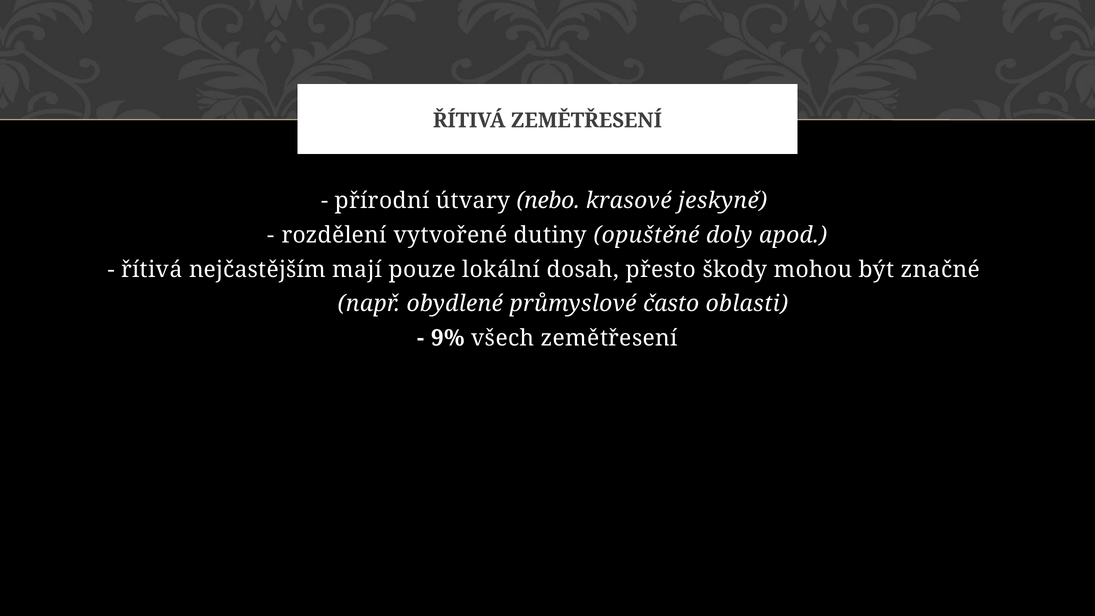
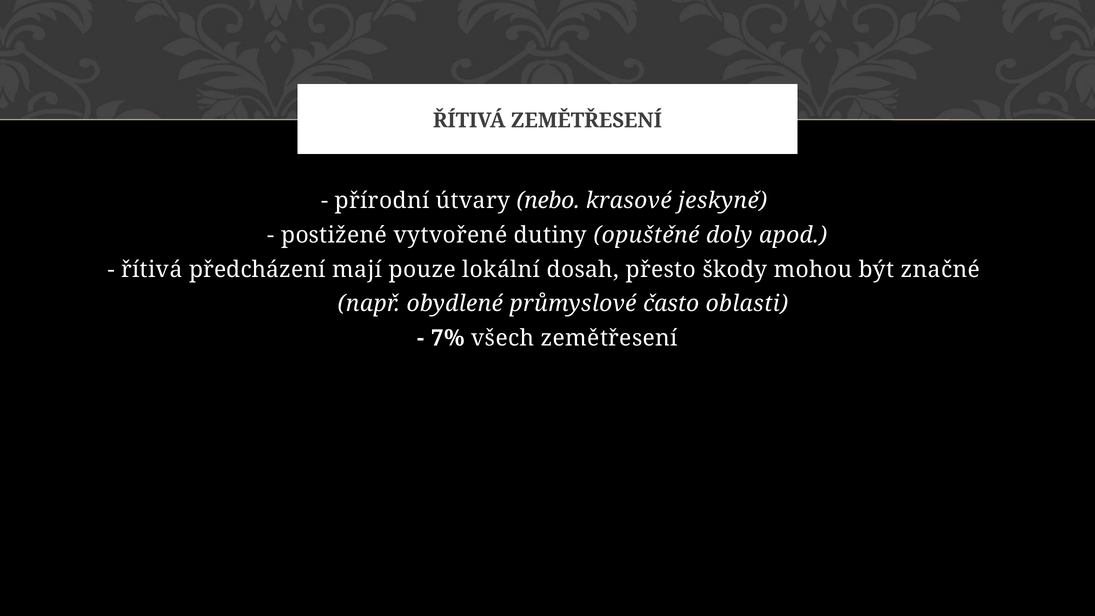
rozdělení: rozdělení -> postižené (334, 235)
nejčastějším: nejčastějším -> předcházení (257, 269)
9%: 9% -> 7% (448, 338)
